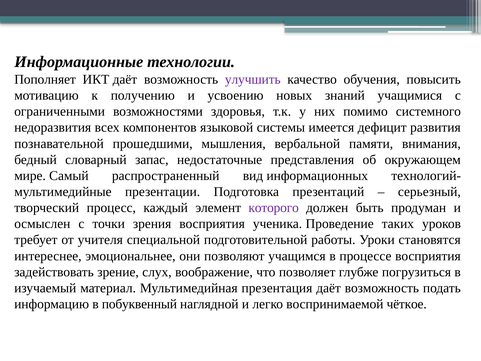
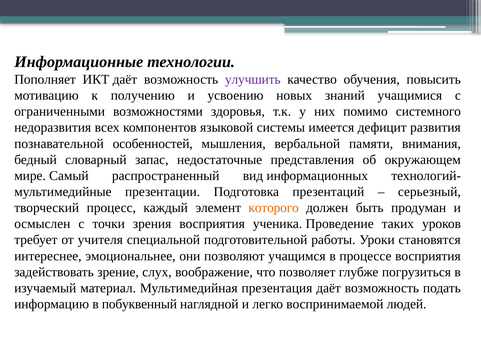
прошедшими: прошедшими -> особенностей (153, 144)
которого colour: purple -> orange (274, 208)
чёткое: чёткое -> людей (407, 304)
